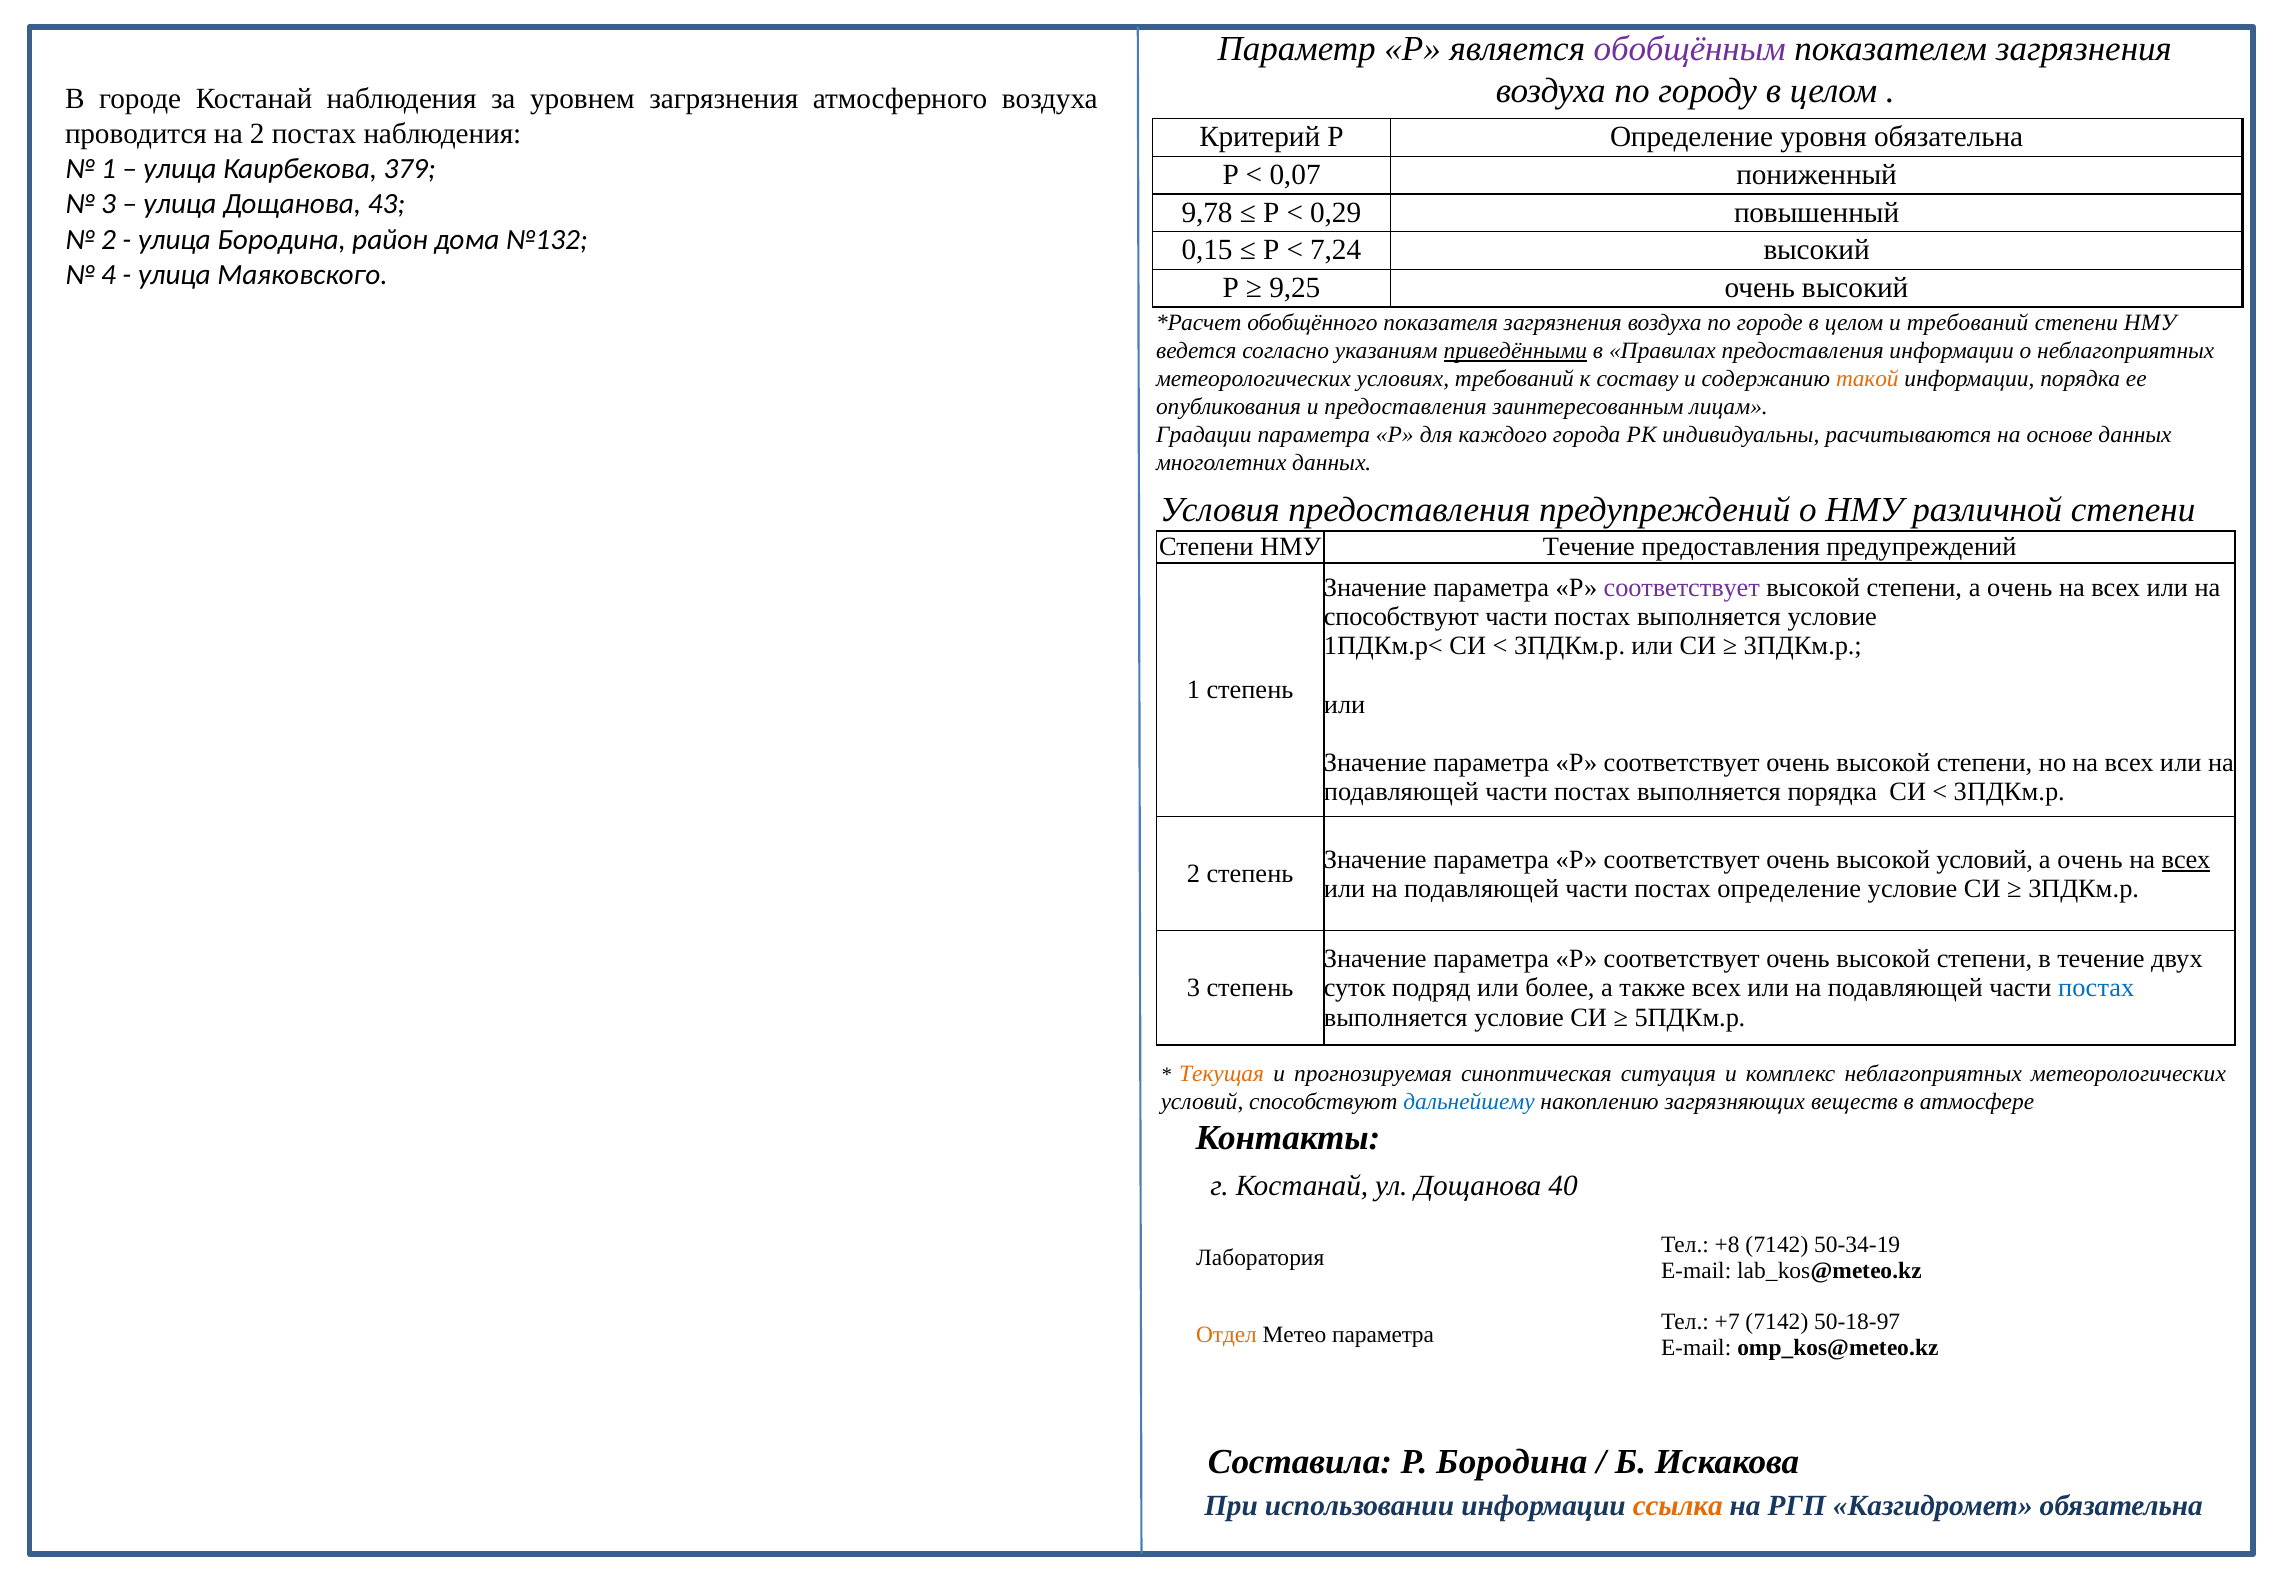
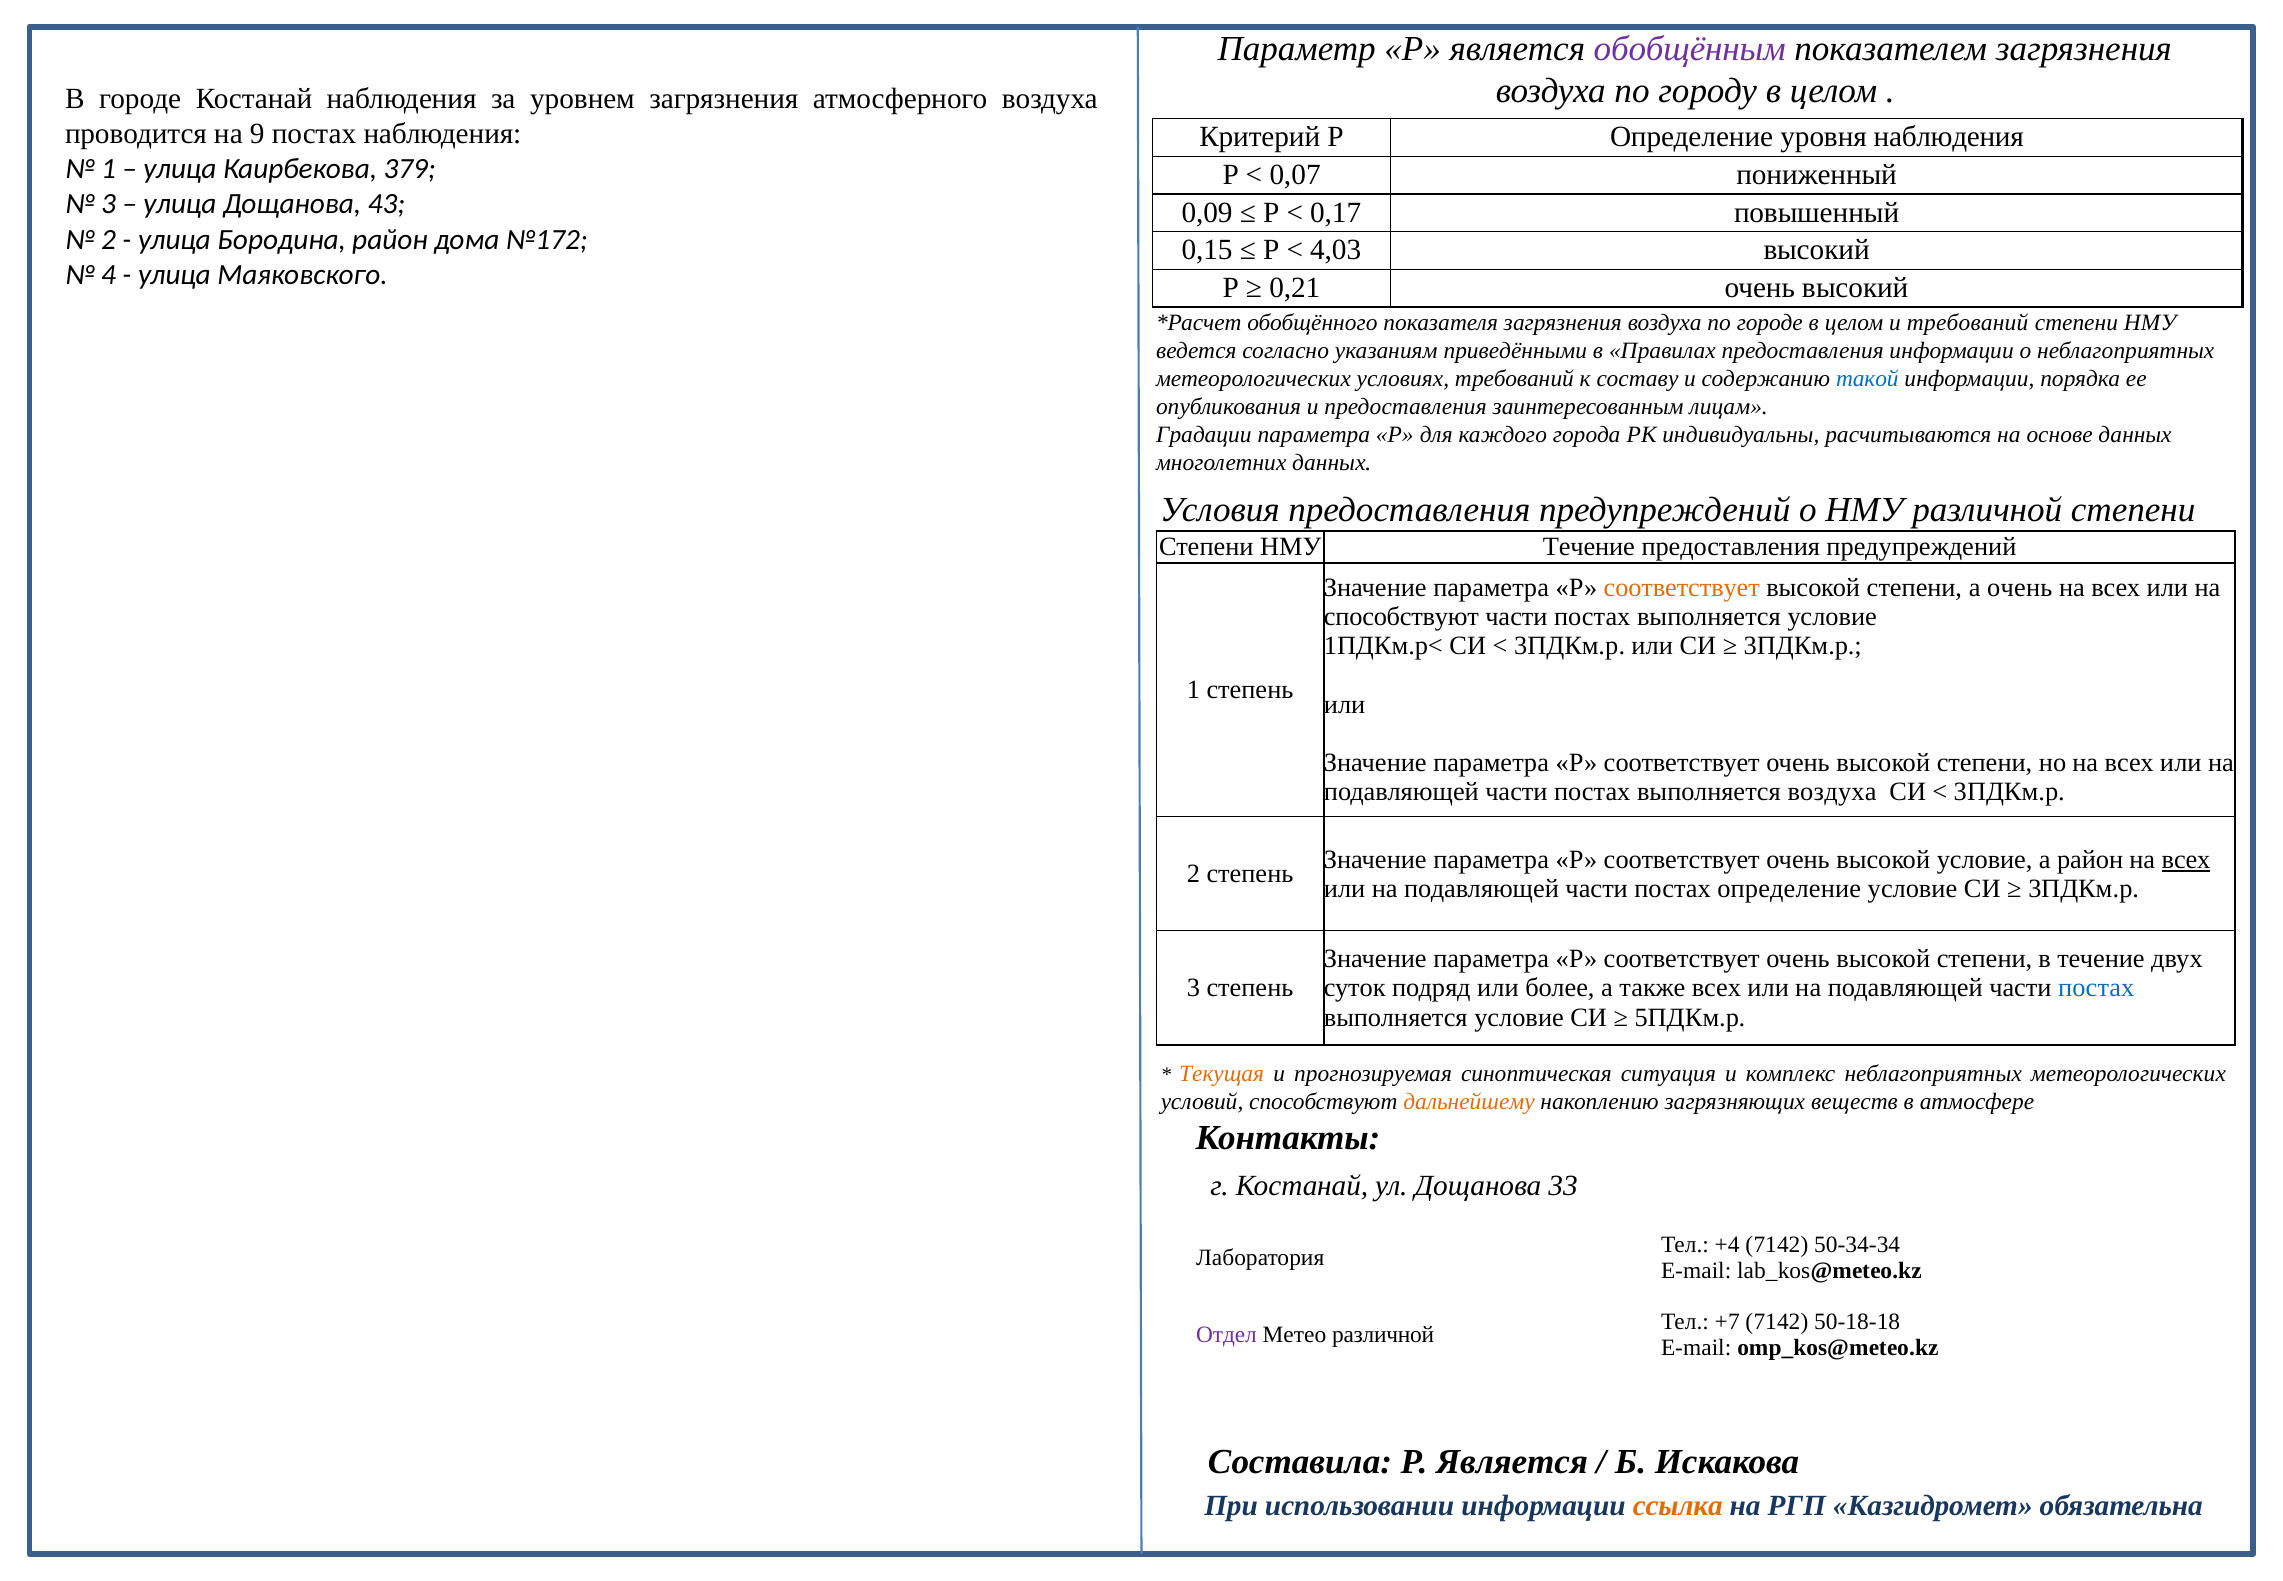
на 2: 2 -> 9 (257, 134)
уровня обязательна: обязательна -> наблюдения (1949, 137)
9,78: 9,78 -> 0,09 (1207, 212)
0,29: 0,29 -> 0,17 (1336, 212)
№132: №132 -> №172 (547, 239)
7,24: 7,24 -> 4,03 (1336, 250)
9,25: 9,25 -> 0,21 (1295, 288)
приведёнными underline: present -> none (1515, 351)
такой colour: orange -> blue (1867, 379)
соответствует colour: purple -> orange (1682, 588)
выполняется порядка: порядка -> воздуха (1832, 792)
высокой условий: условий -> условие (1985, 859)
очень: очень -> район (2090, 859)
дальнейшему colour: blue -> orange (1469, 1101)
40: 40 -> 33 (1563, 1185)
+8: +8 -> +4 (1727, 1244)
50-34-19: 50-34-19 -> 50-34-34 (1857, 1244)
50-18-97: 50-18-97 -> 50-18-18 (1857, 1322)
Отдел colour: orange -> purple (1226, 1335)
Метео параметра: параметра -> различной (1383, 1335)
Составила Р Бородина: Бородина -> Является (1512, 1461)
